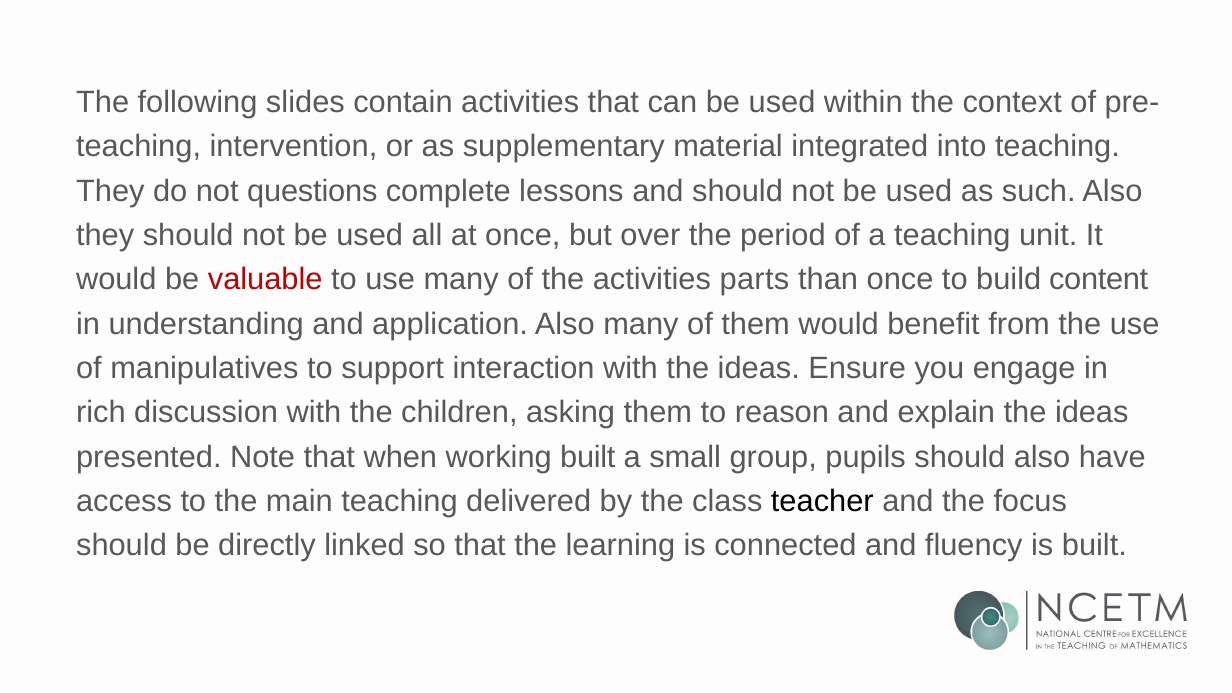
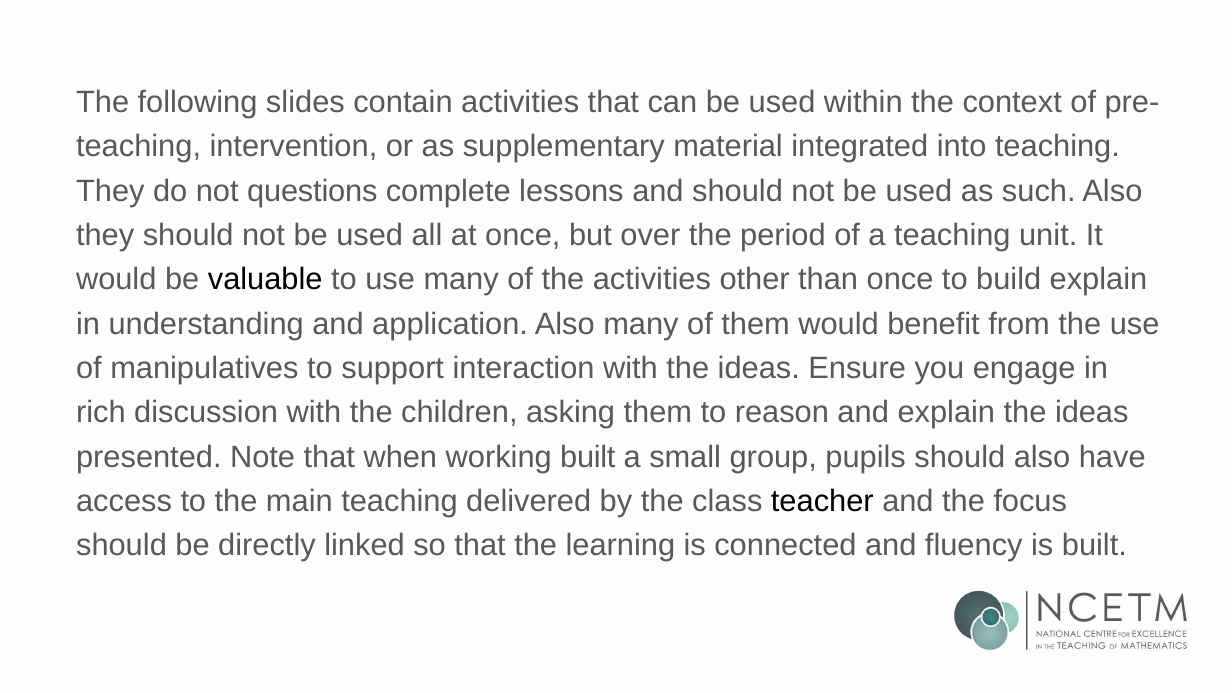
valuable colour: red -> black (265, 280)
parts: parts -> other (755, 280)
build content: content -> explain (1099, 280)
